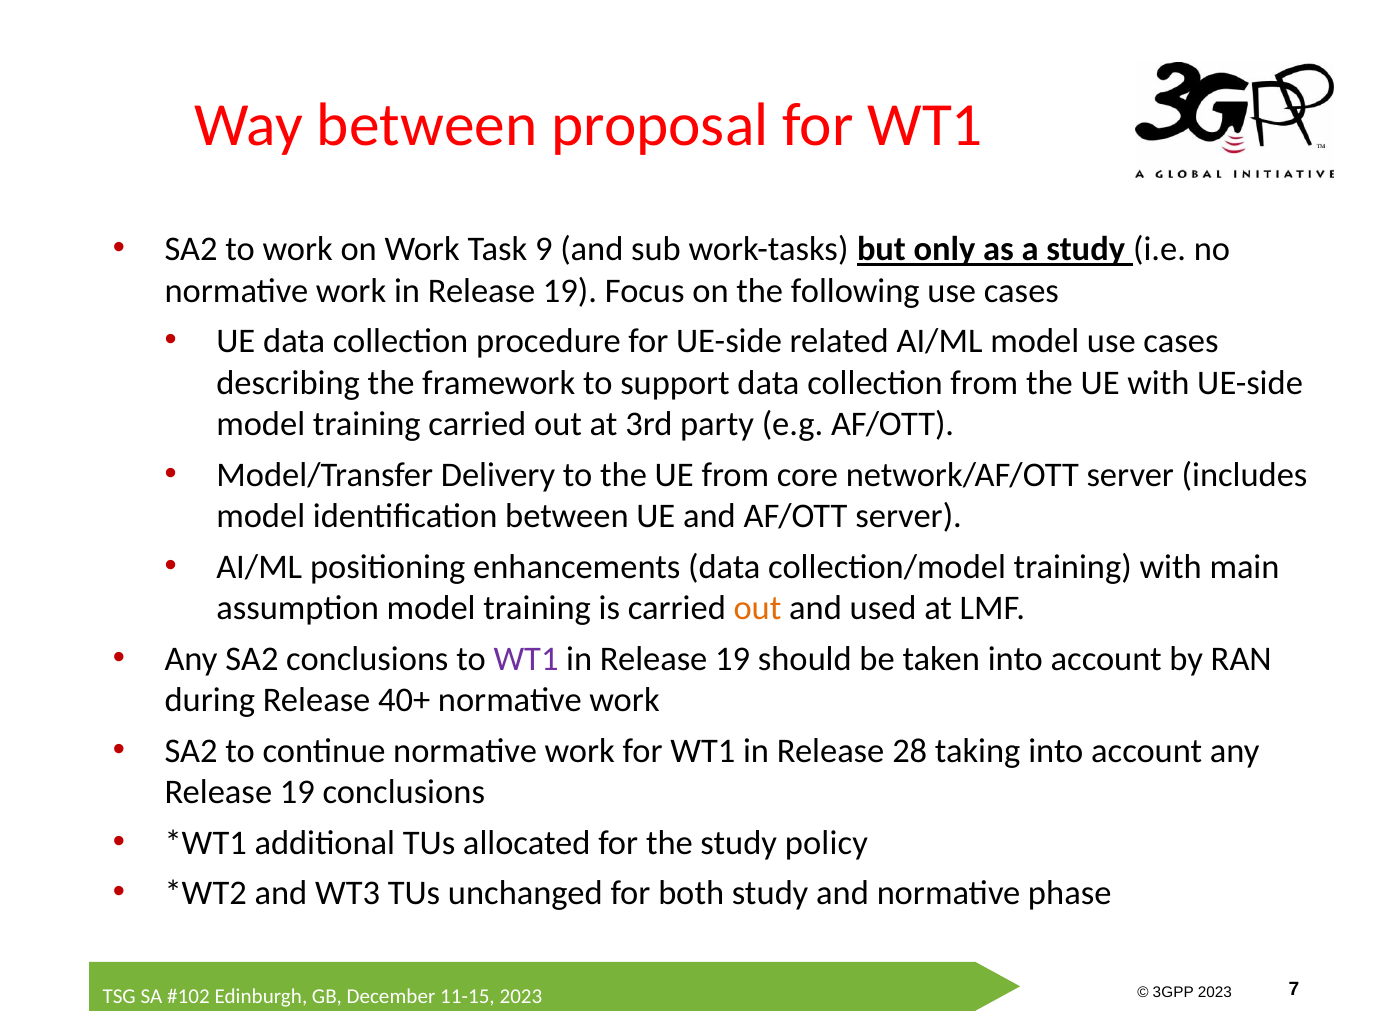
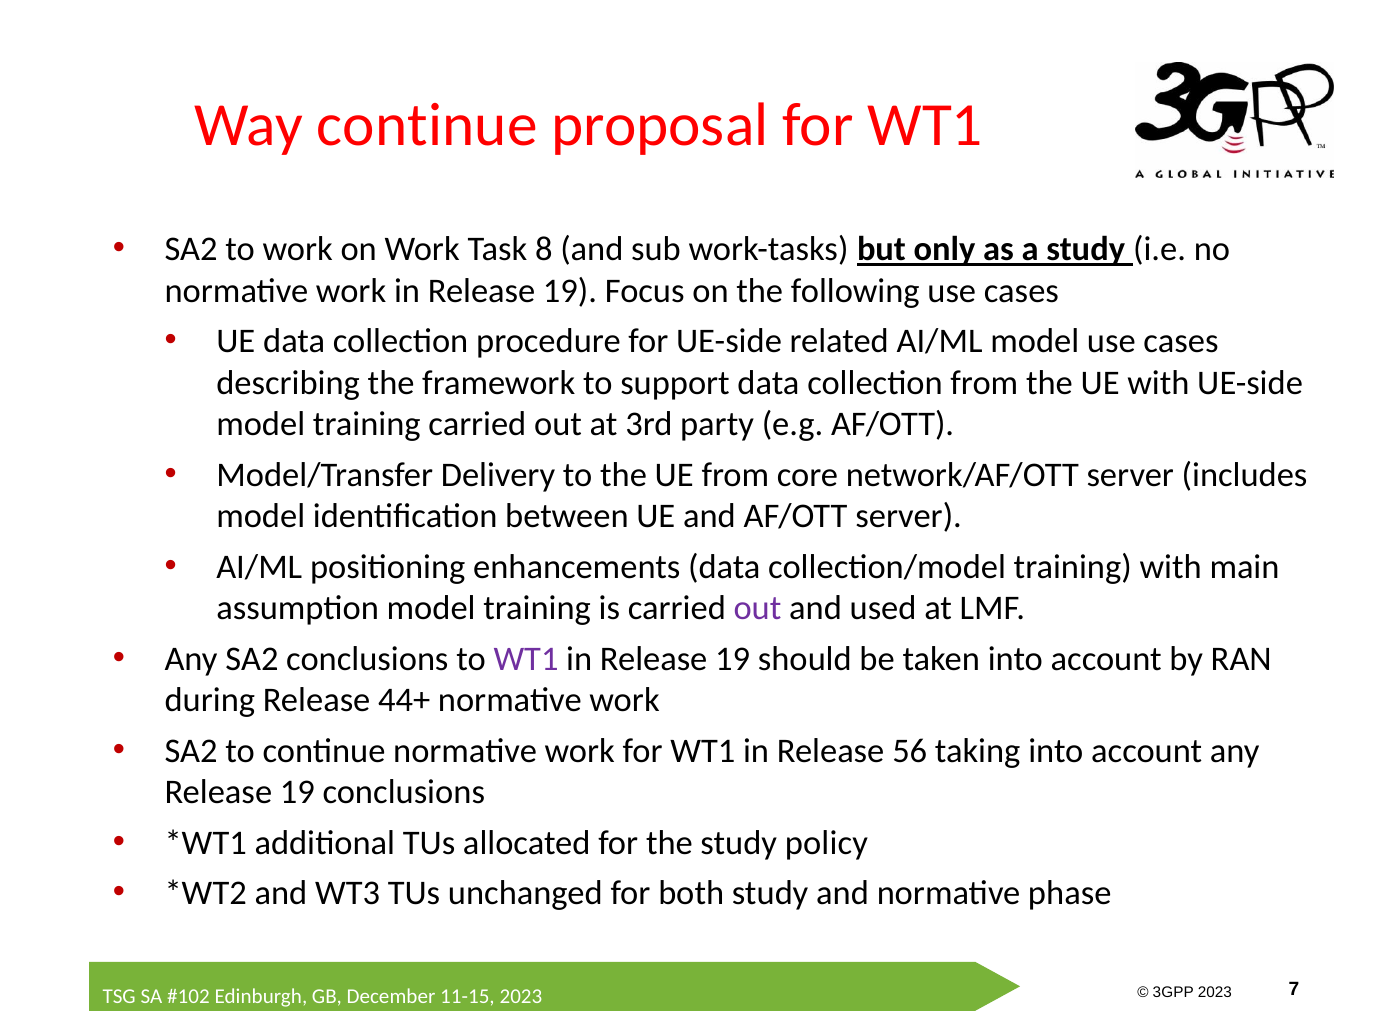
Way between: between -> continue (427, 125)
9: 9 -> 8 (544, 249)
out colour: orange -> purple (757, 608)
40+: 40+ -> 44+ (404, 700)
28: 28 -> 56 (910, 751)
